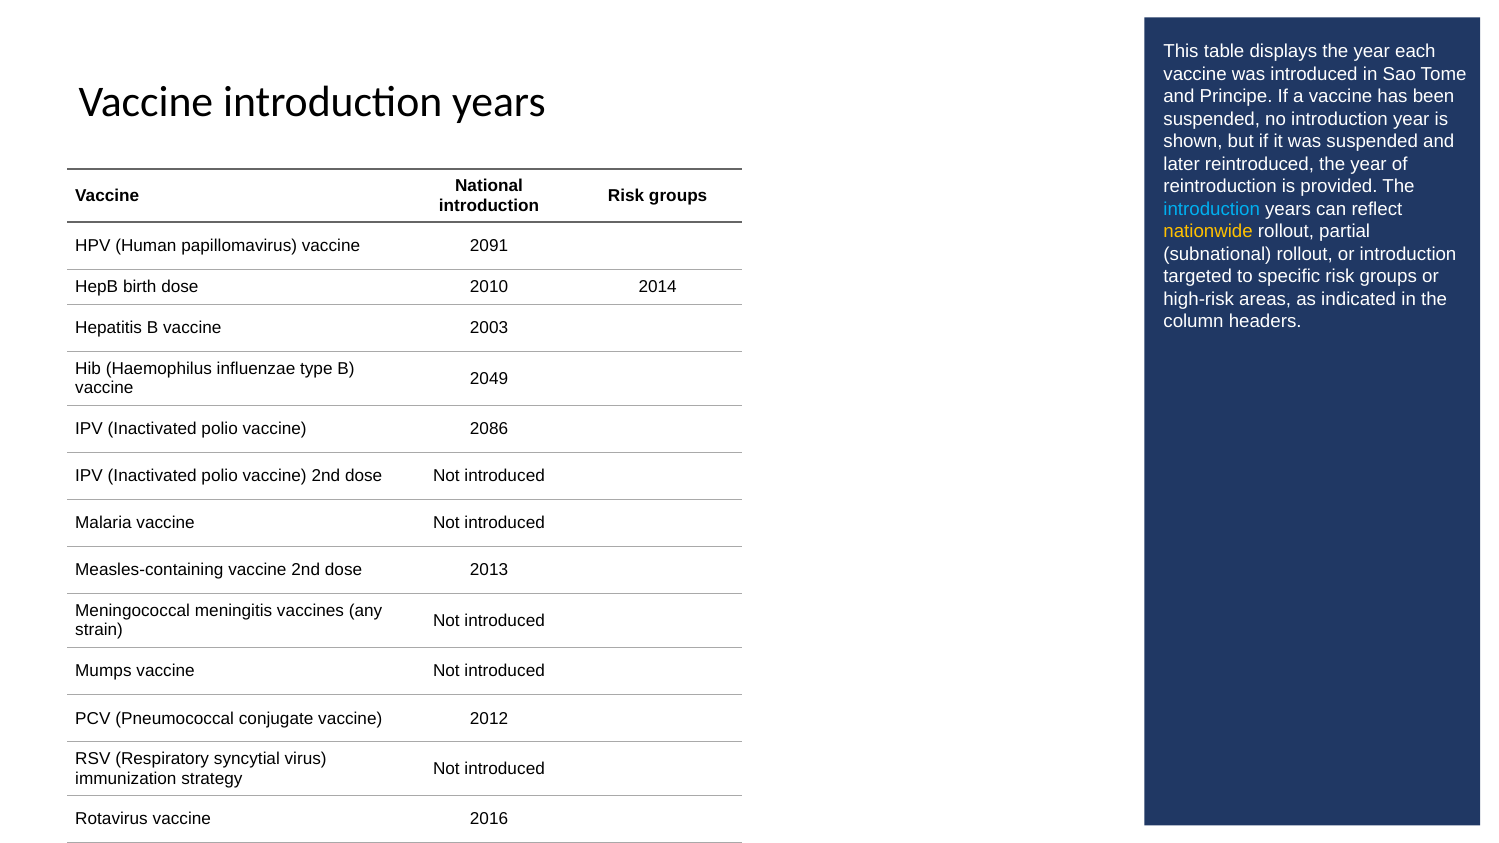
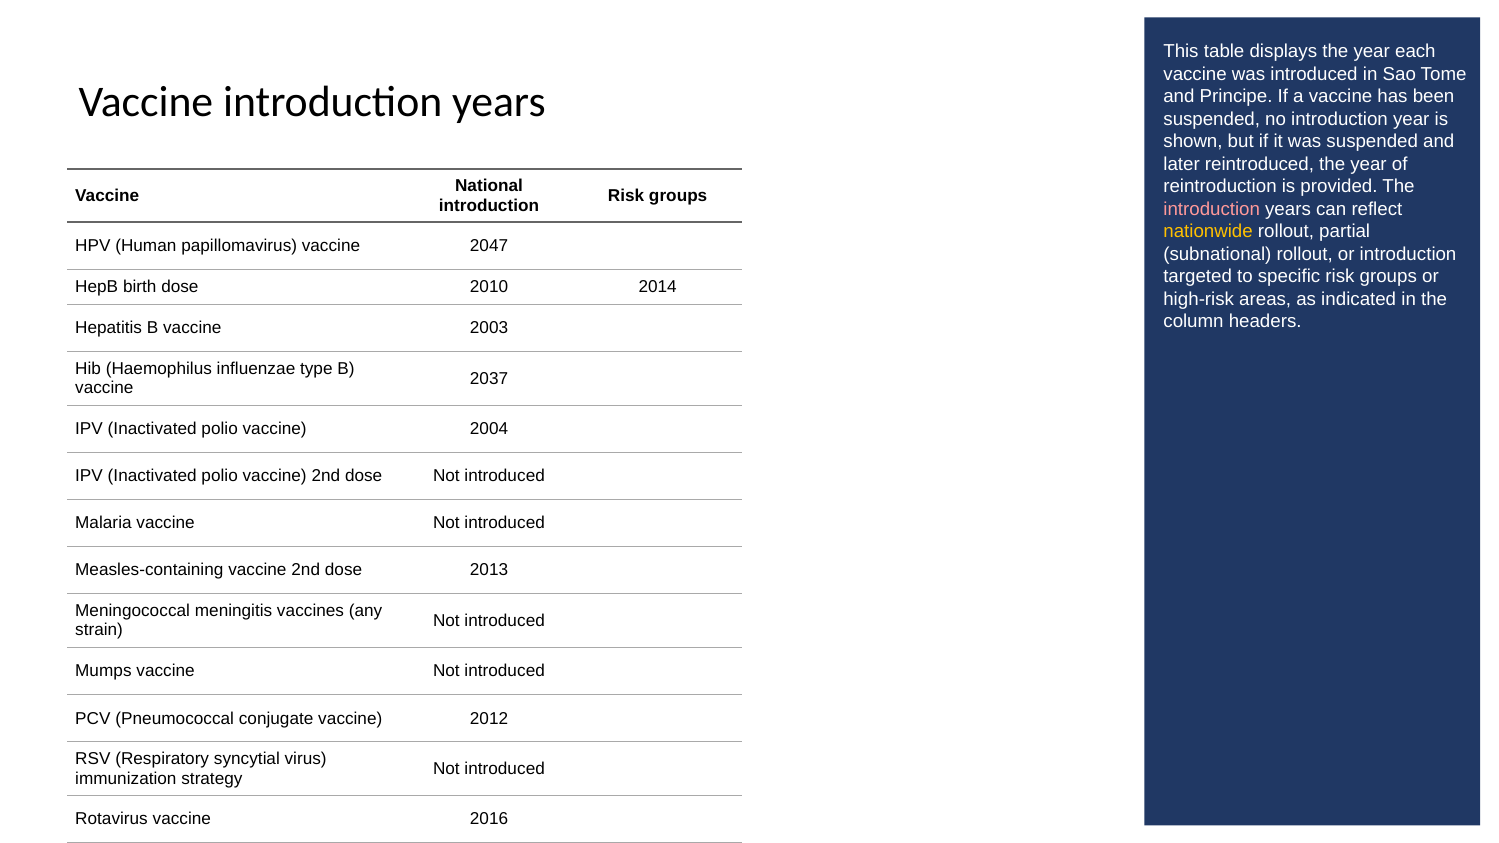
introduction colour: light blue -> pink (1212, 209)
2091: 2091 -> 2047 (489, 246)
2049: 2049 -> 2037 (489, 379)
2086: 2086 -> 2004 (489, 429)
